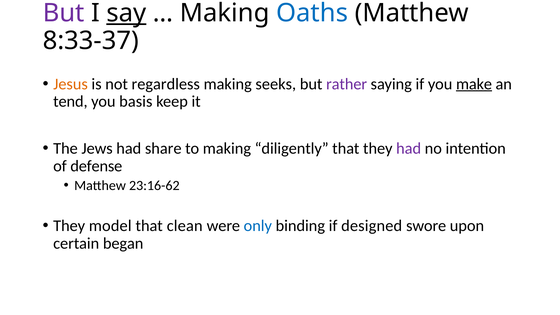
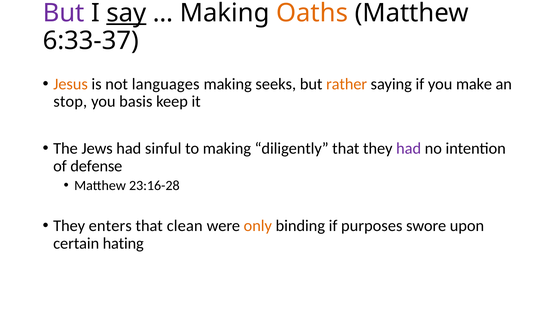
Oaths colour: blue -> orange (312, 13)
8:33-37: 8:33-37 -> 6:33-37 (91, 41)
regardless: regardless -> languages (166, 84)
rather colour: purple -> orange (347, 84)
make underline: present -> none (474, 84)
tend: tend -> stop (70, 102)
share: share -> sinful (163, 149)
23:16-62: 23:16-62 -> 23:16-28 (154, 186)
model: model -> enters (110, 226)
only colour: blue -> orange (258, 226)
designed: designed -> purposes (372, 226)
began: began -> hating (123, 243)
